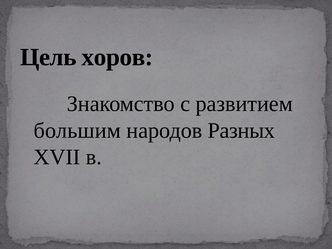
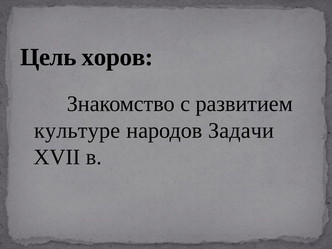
большим: большим -> культуре (77, 130)
Разных: Разных -> Задачи (241, 130)
